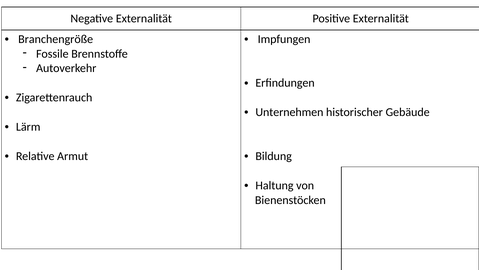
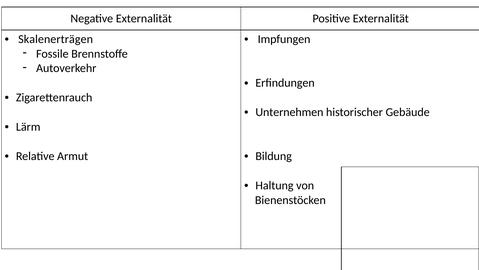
Branchengröße: Branchengröße -> Skalenerträgen (56, 39)
